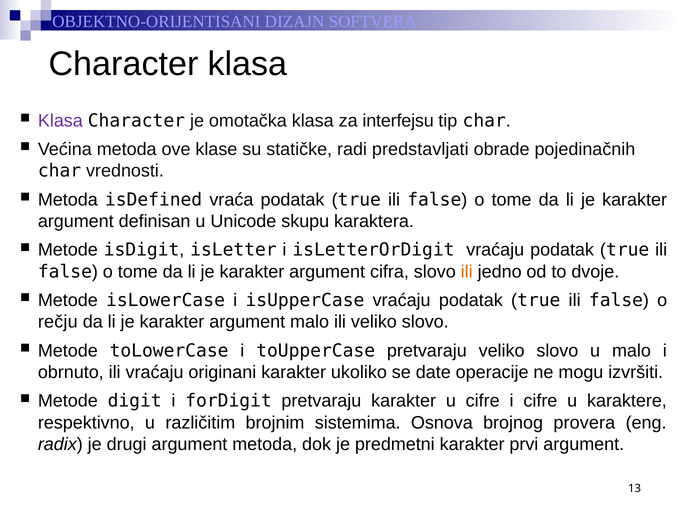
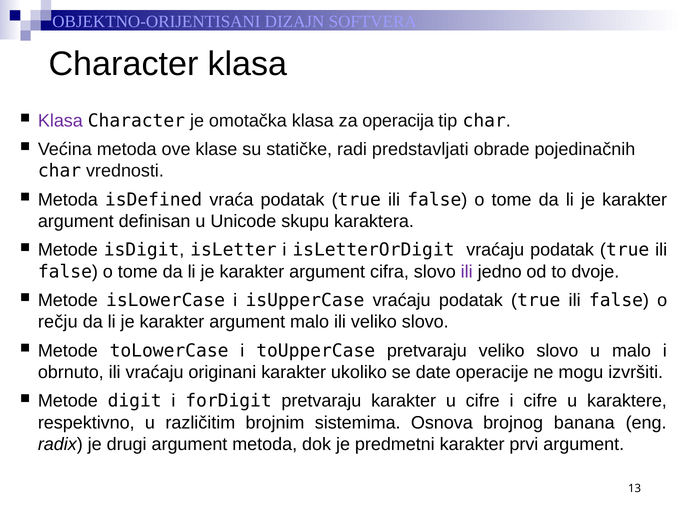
interfejsu: interfejsu -> operacija (398, 121)
ili colour: orange -> purple (467, 272)
provera: provera -> banana (584, 423)
